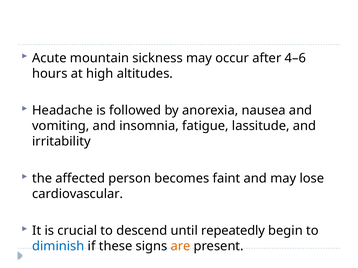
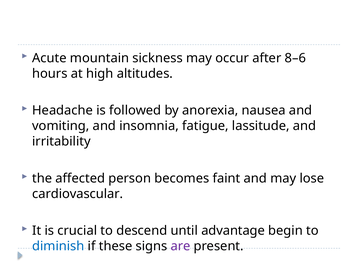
4–6: 4–6 -> 8–6 (295, 58)
repeatedly: repeatedly -> advantage (233, 231)
are colour: orange -> purple (181, 247)
